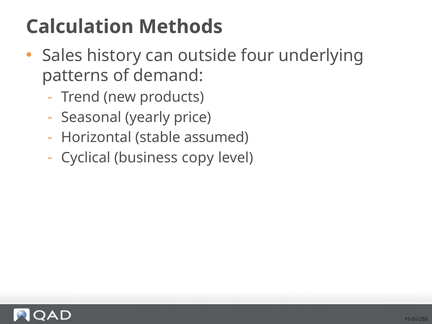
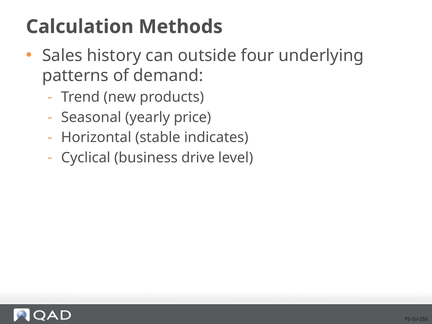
assumed: assumed -> indicates (216, 137)
copy: copy -> drive (198, 158)
